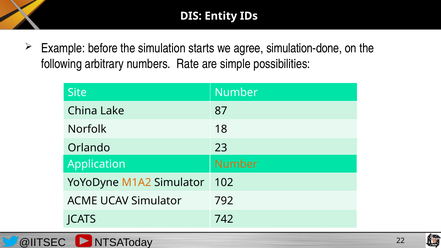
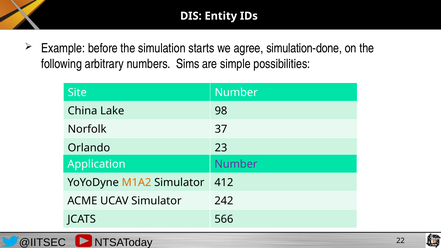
Rate: Rate -> Sims (188, 64)
87: 87 -> 98 (221, 111)
18: 18 -> 37 (221, 129)
Number colour: orange -> purple (236, 164)
102: 102 -> 412 (224, 183)
792: 792 -> 242 (224, 201)
742: 742 -> 566 (224, 219)
